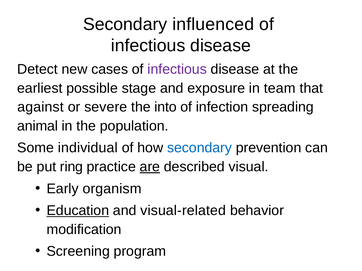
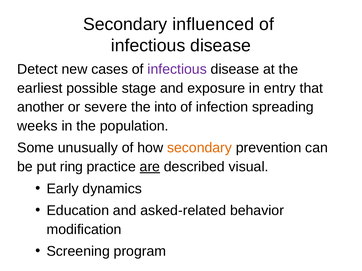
team: team -> entry (280, 88)
against: against -> another (41, 107)
animal: animal -> weeks (37, 126)
individual: individual -> unusually (88, 148)
secondary colour: blue -> orange (200, 148)
organism: organism -> dynamics (112, 189)
Education underline: present -> none (78, 211)
visual-related: visual-related -> asked-related (183, 211)
